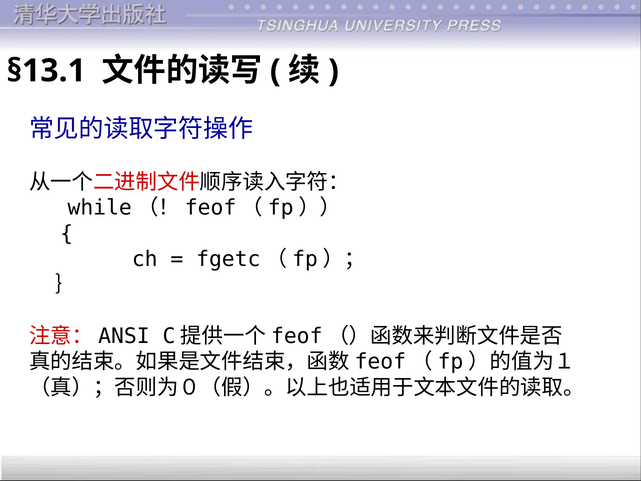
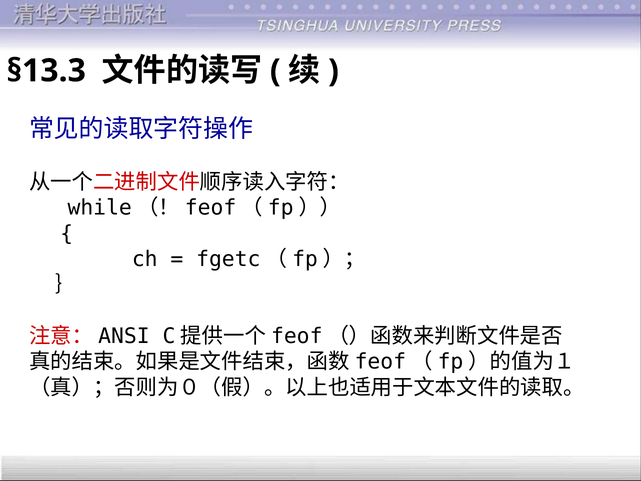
§13.1: §13.1 -> §13.3 (46, 71)
